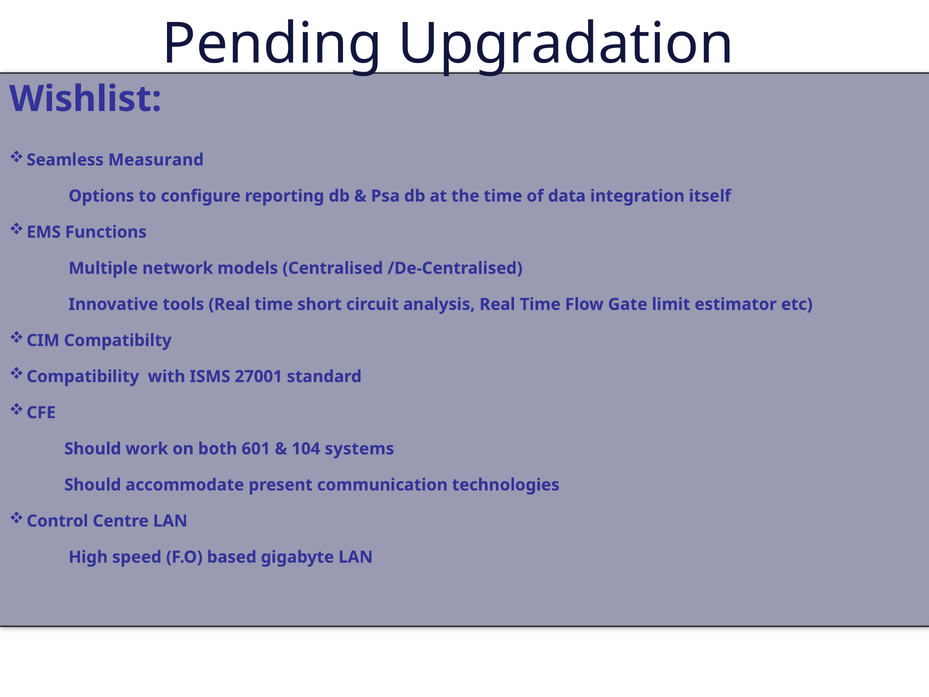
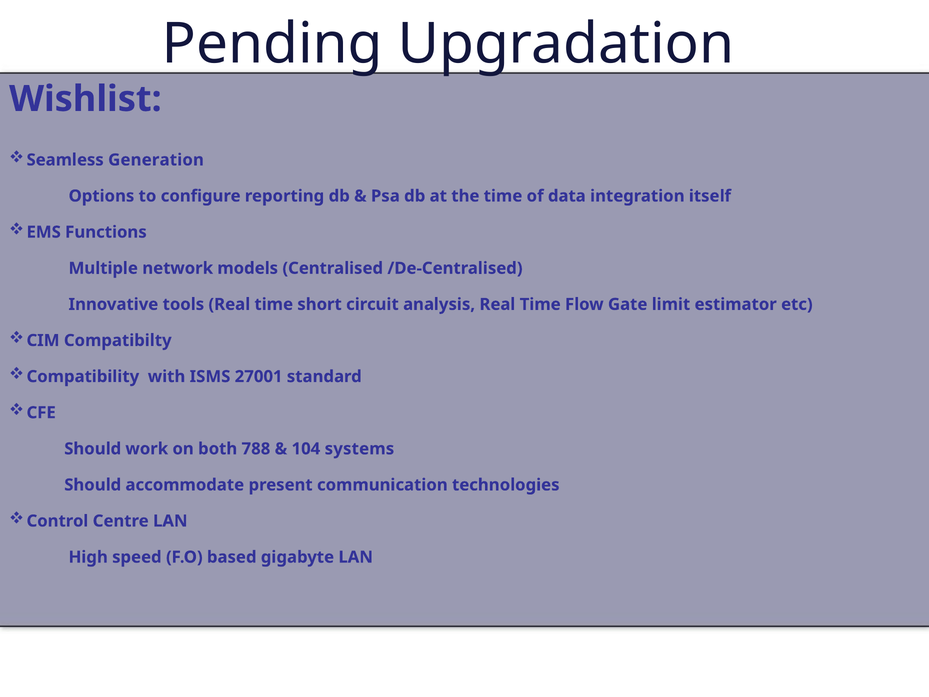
Measurand: Measurand -> Generation (156, 160)
601: 601 -> 788 (256, 449)
